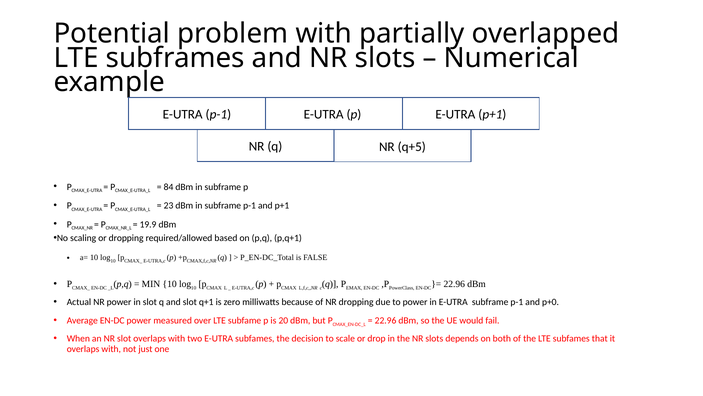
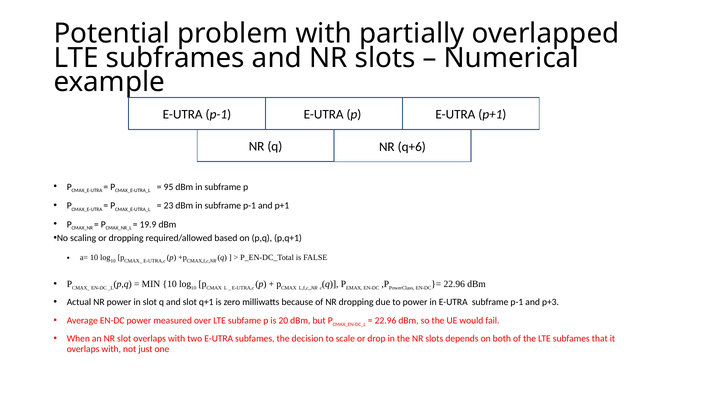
q+5: q+5 -> q+6 (412, 146)
84: 84 -> 95 (168, 187)
p+0: p+0 -> p+3 (550, 302)
